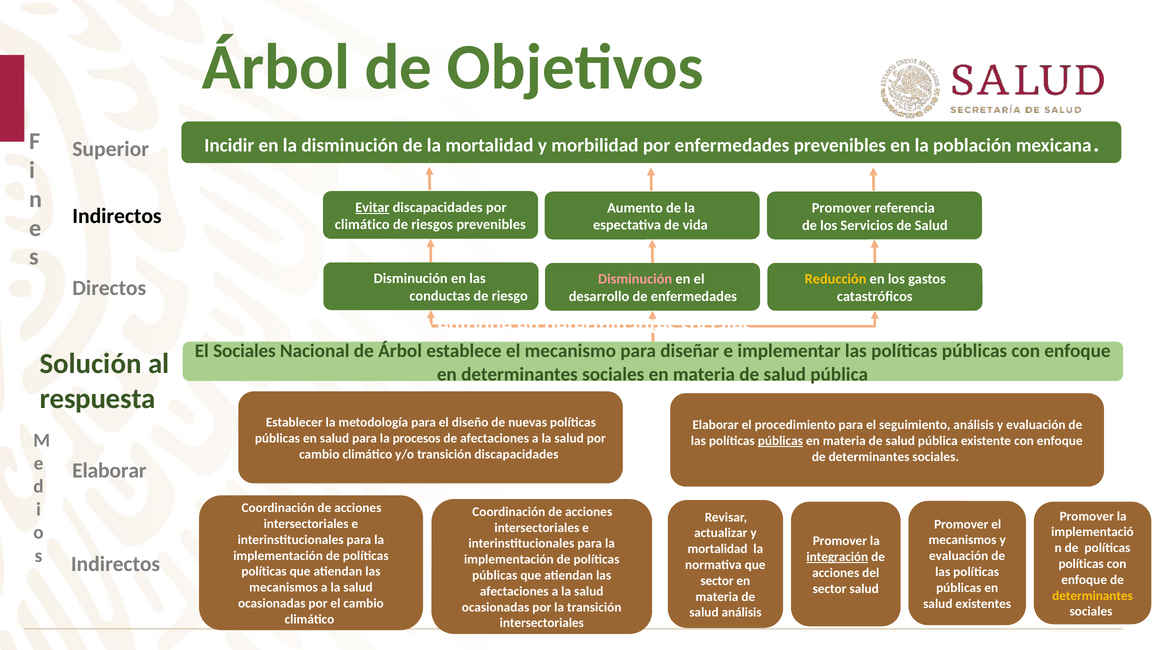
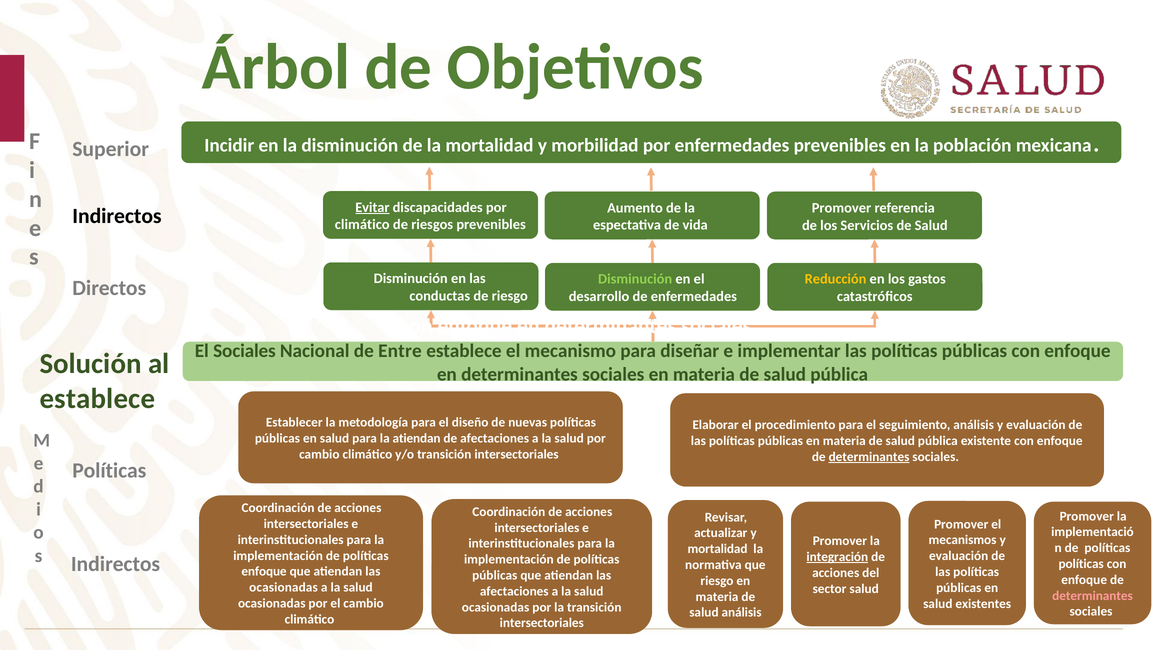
Disminución colour: pink -> light green (635, 279)
de Árbol: Árbol -> Entre (400, 351)
respuesta: respuesta -> establece (97, 399)
la procesos: procesos -> atiendan (417, 438)
públicas underline: present -> none (780, 441)
y/o transición discapacidades: discapacidades -> intersectoriales (516, 454)
determinantes underline: none -> present (869, 457)
Elaborar: Elaborar -> Políticas (109, 471)
políticas: políticas -> enfoque (264, 572)
sector: sector -> riesgo (717, 581)
mecanismos: mecanismos -> ocasionadas (284, 588)
determinantes colour: yellow -> pink (1093, 596)
